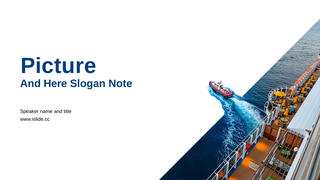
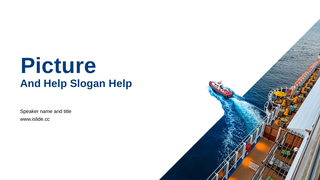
And Here: Here -> Help (55, 84)
Slogan Note: Note -> Help (120, 84)
